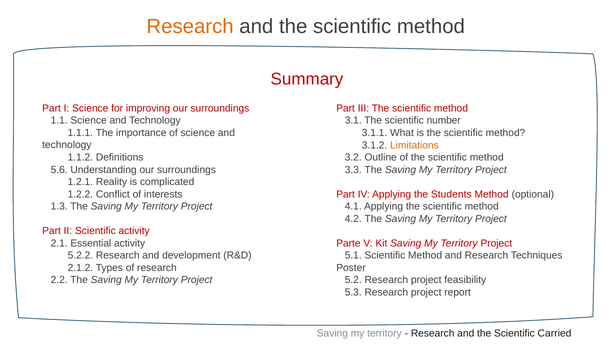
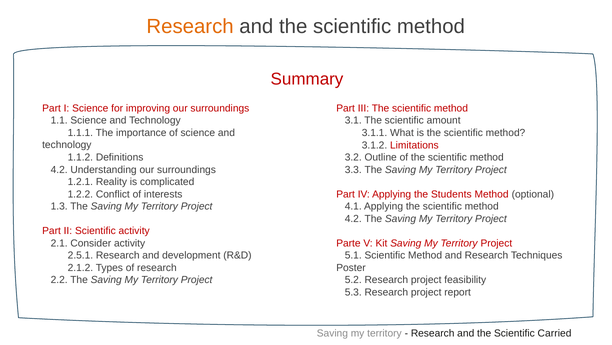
number: number -> amount (444, 120)
Limitations colour: orange -> red (414, 145)
5.6: 5.6 -> 4.2 (59, 169)
Essential: Essential -> Consider (91, 243)
5.2.2: 5.2.2 -> 2.5.1 (80, 255)
